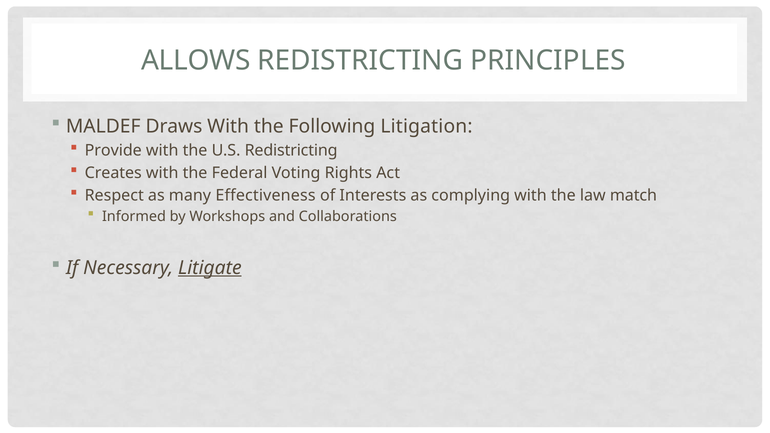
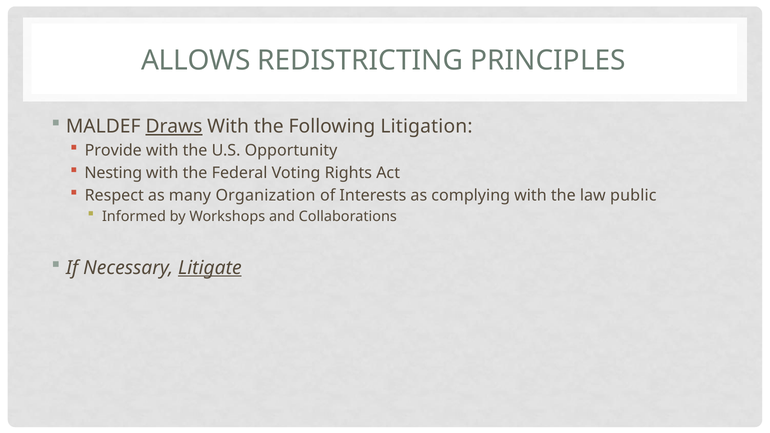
Draws underline: none -> present (174, 126)
U.S Redistricting: Redistricting -> Opportunity (291, 151)
Creates: Creates -> Nesting (113, 173)
Effectiveness: Effectiveness -> Organization (266, 196)
match: match -> public (633, 196)
